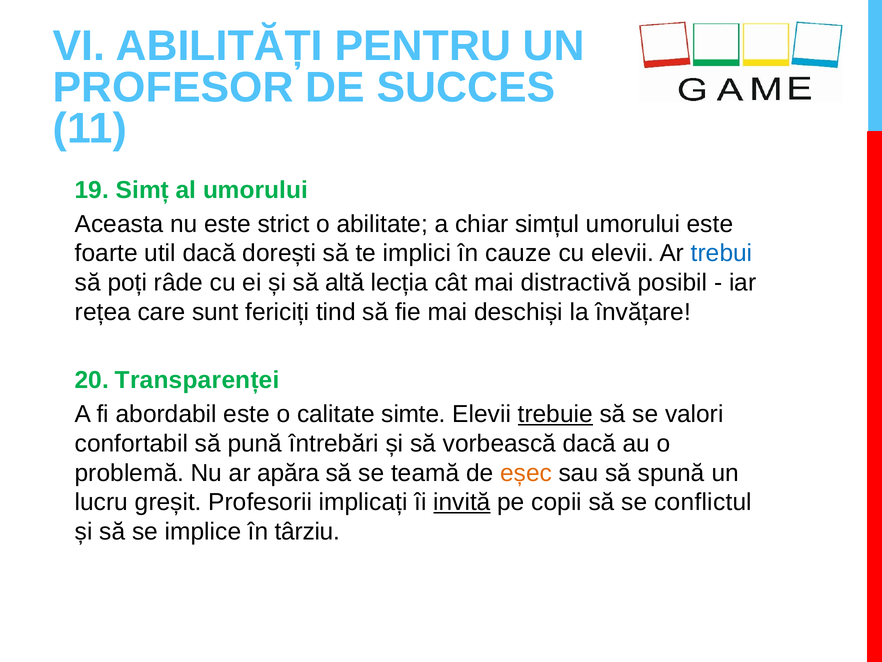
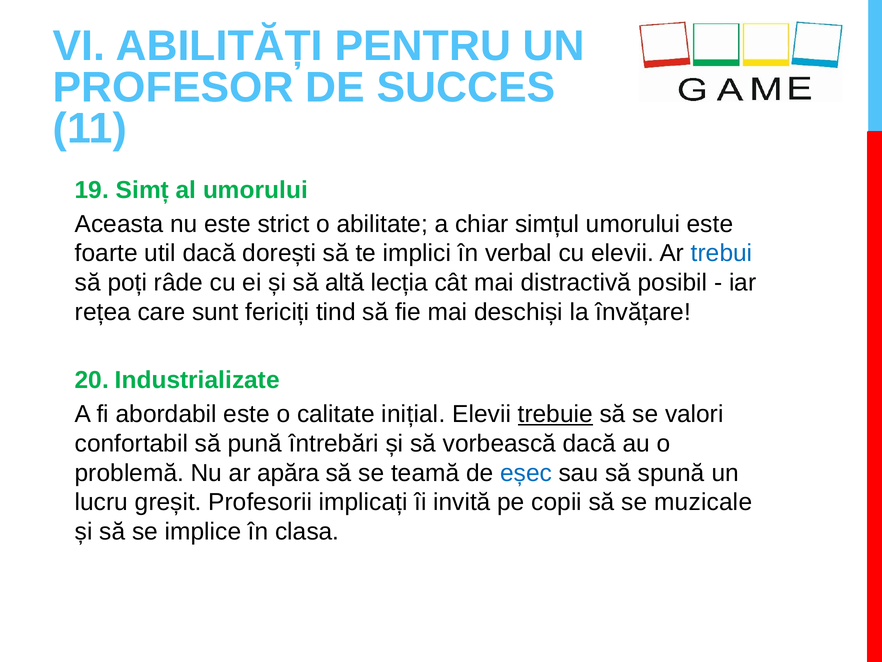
cauze: cauze -> verbal (518, 253)
Transparenței: Transparenței -> Industrializate (197, 380)
simte: simte -> inițial (413, 414)
eșec colour: orange -> blue (526, 473)
invită underline: present -> none (462, 502)
conflictul: conflictul -> muzicale (703, 502)
târziu: târziu -> clasa (307, 531)
